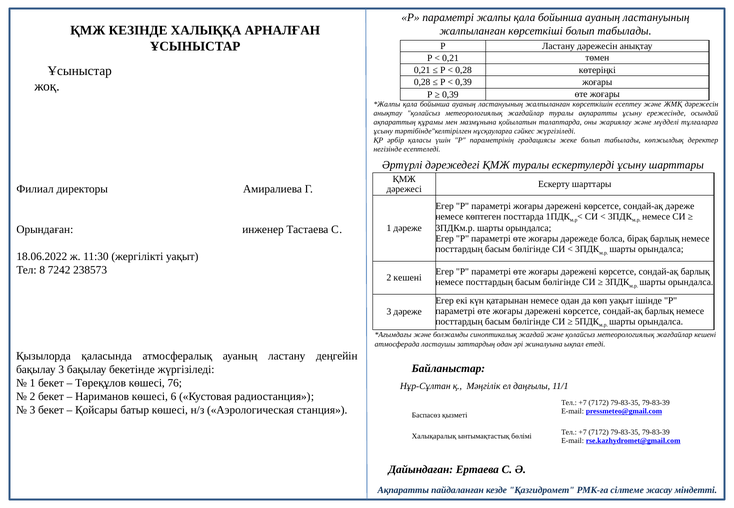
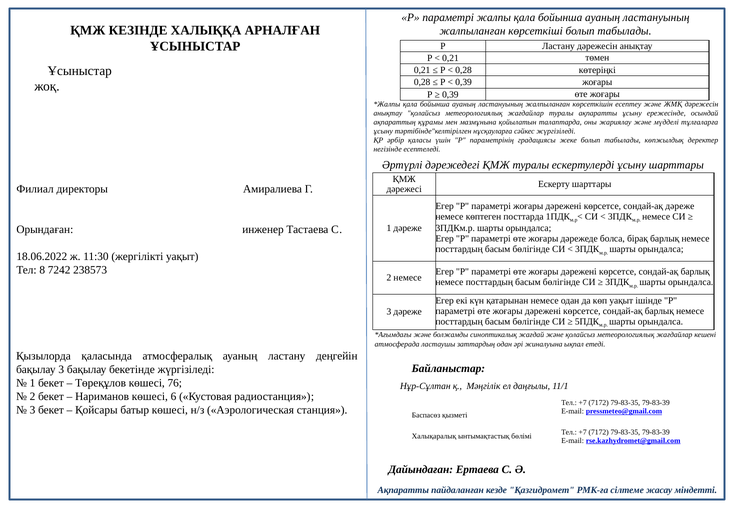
2 кешені: кешені -> немесе (408, 278)
